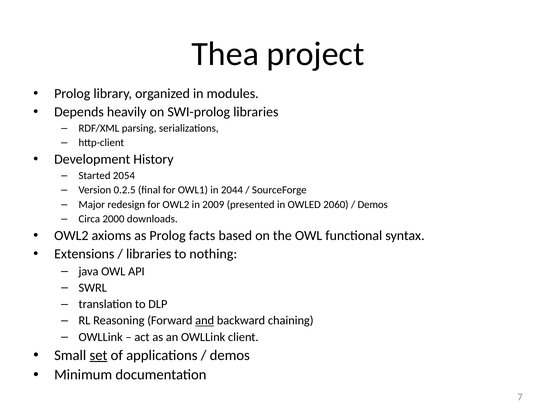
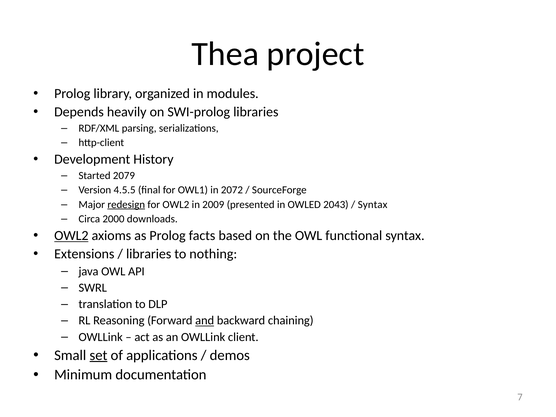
2054: 2054 -> 2079 (124, 176)
0.2.5: 0.2.5 -> 4.5.5 (125, 190)
2044: 2044 -> 2072 (232, 190)
redesign underline: none -> present (126, 204)
2060: 2060 -> 2043 (336, 204)
Demos: Demos -> Syntax (373, 204)
OWL2 underline: none -> present (71, 236)
